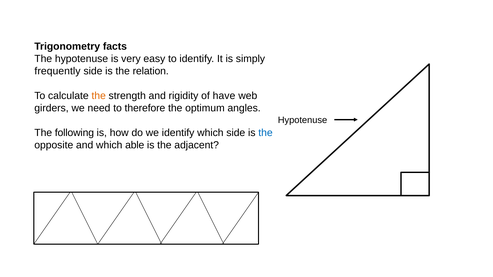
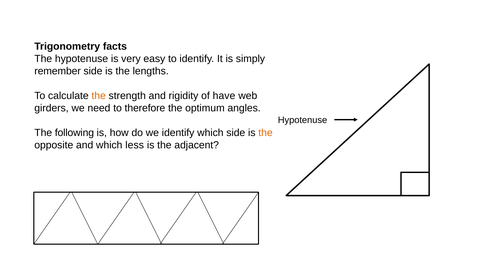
frequently: frequently -> remember (58, 71)
relation: relation -> lengths (151, 71)
the colour: blue -> orange (265, 133)
able: able -> less (135, 145)
